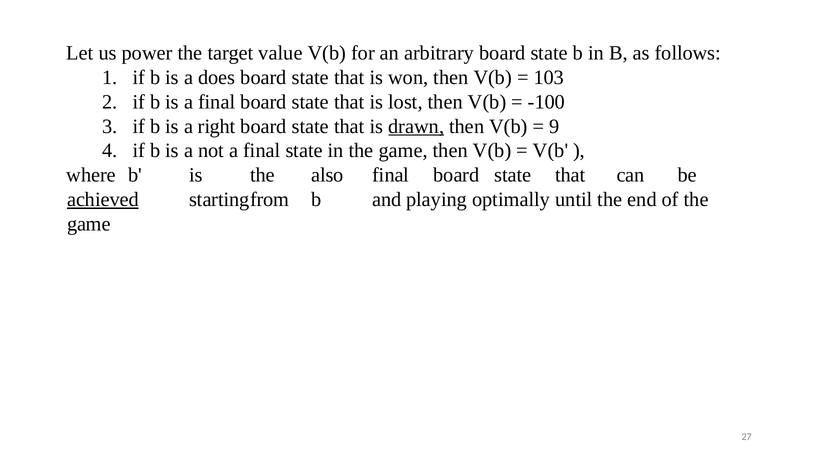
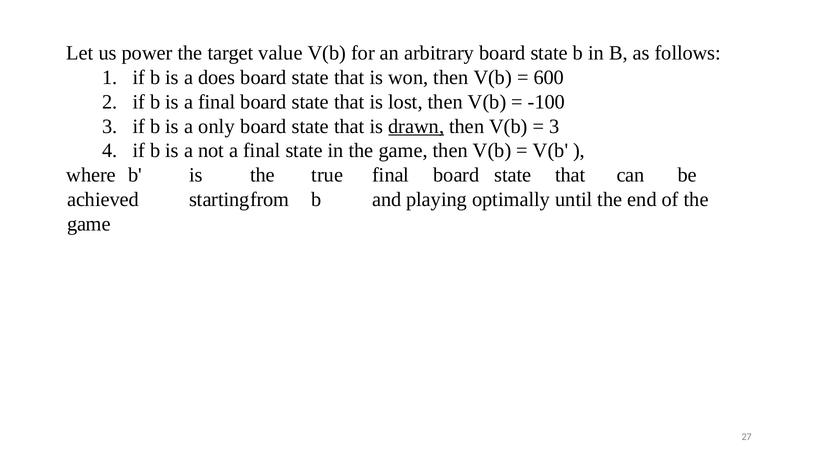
103: 103 -> 600 (549, 77)
right: right -> only (217, 126)
9: 9 -> 3 (554, 126)
also: also -> true (327, 175)
achieved underline: present -> none (103, 200)
